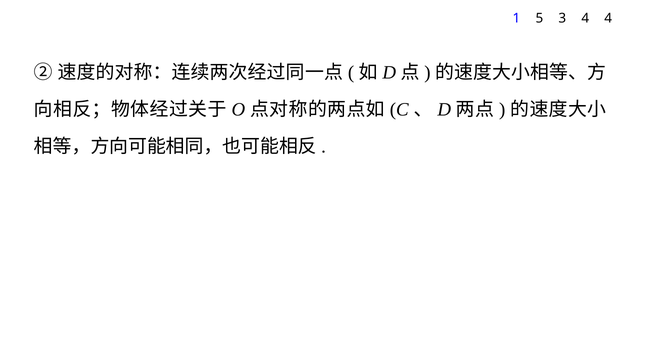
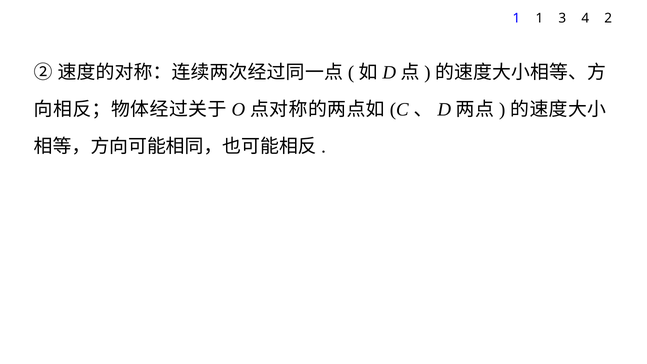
1 5: 5 -> 1 (539, 18)
4 4: 4 -> 2 (608, 18)
